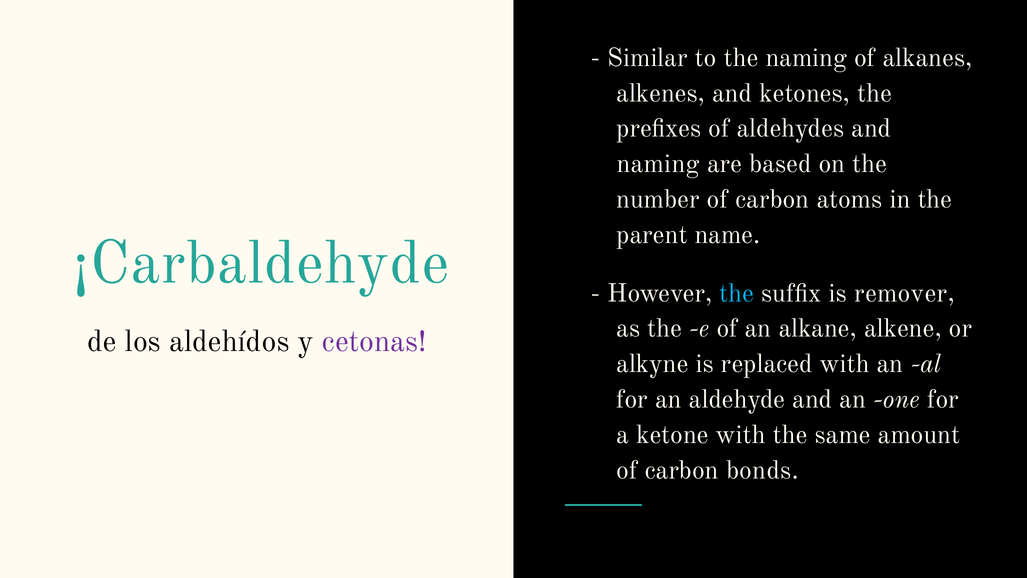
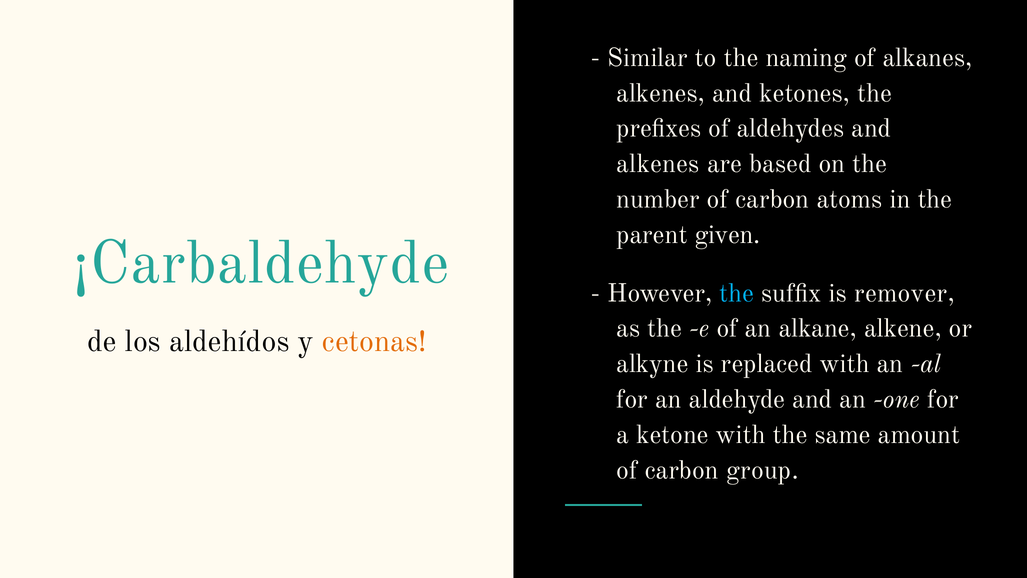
naming: naming -> alkenes (658, 164)
name: name -> given (728, 235)
cetonas colour: purple -> orange (374, 341)
bonds: bonds -> group (762, 470)
